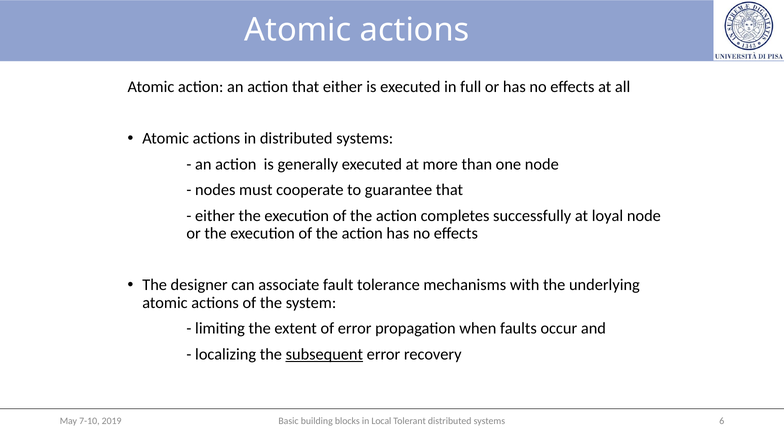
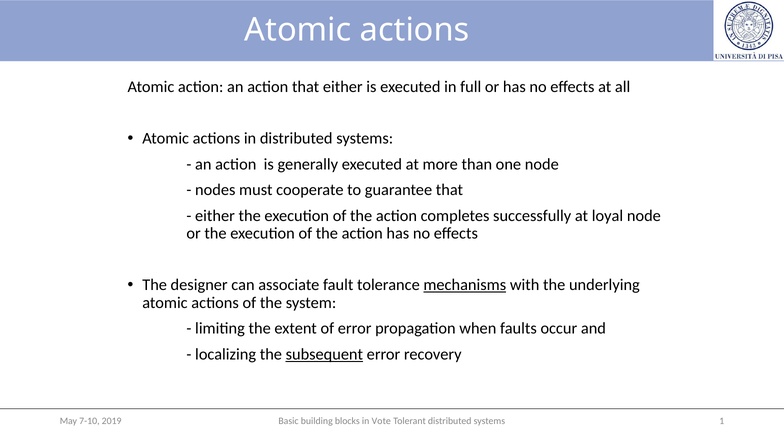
mechanisms underline: none -> present (465, 285)
Local: Local -> Vote (381, 421)
6: 6 -> 1 (722, 421)
